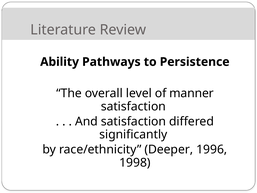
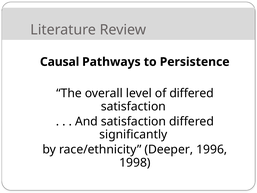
Ability: Ability -> Causal (60, 62)
of manner: manner -> differed (192, 93)
